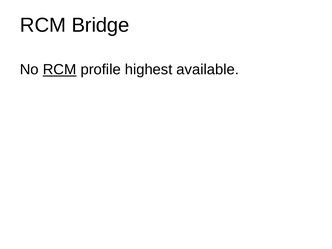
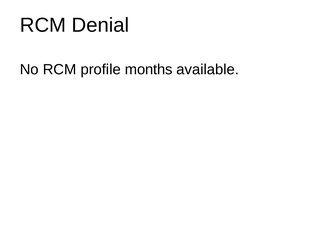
Bridge: Bridge -> Denial (100, 25)
RCM underline: present -> none (60, 70)
highest: highest -> months (149, 70)
